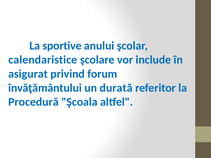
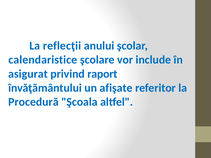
sportive: sportive -> reflecţii (62, 46)
forum: forum -> raport (102, 74)
durată: durată -> afişate (116, 88)
